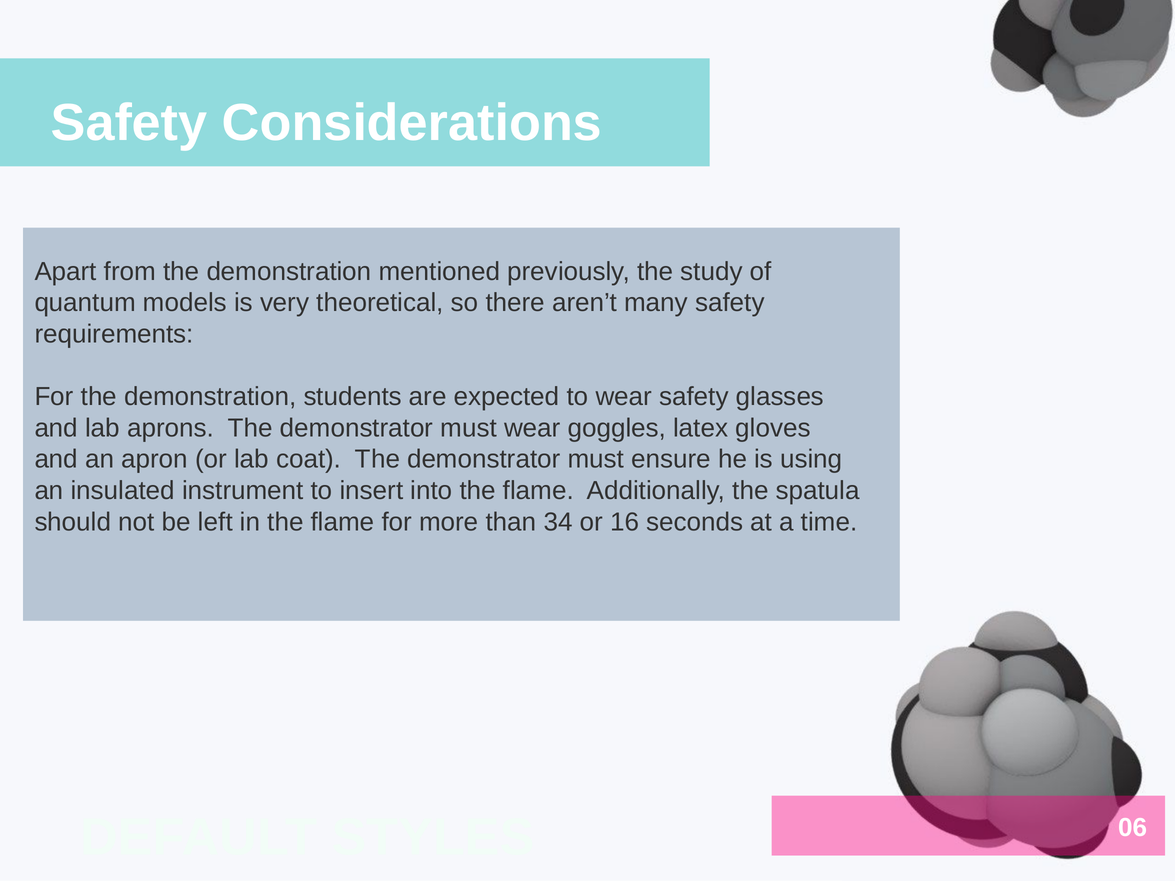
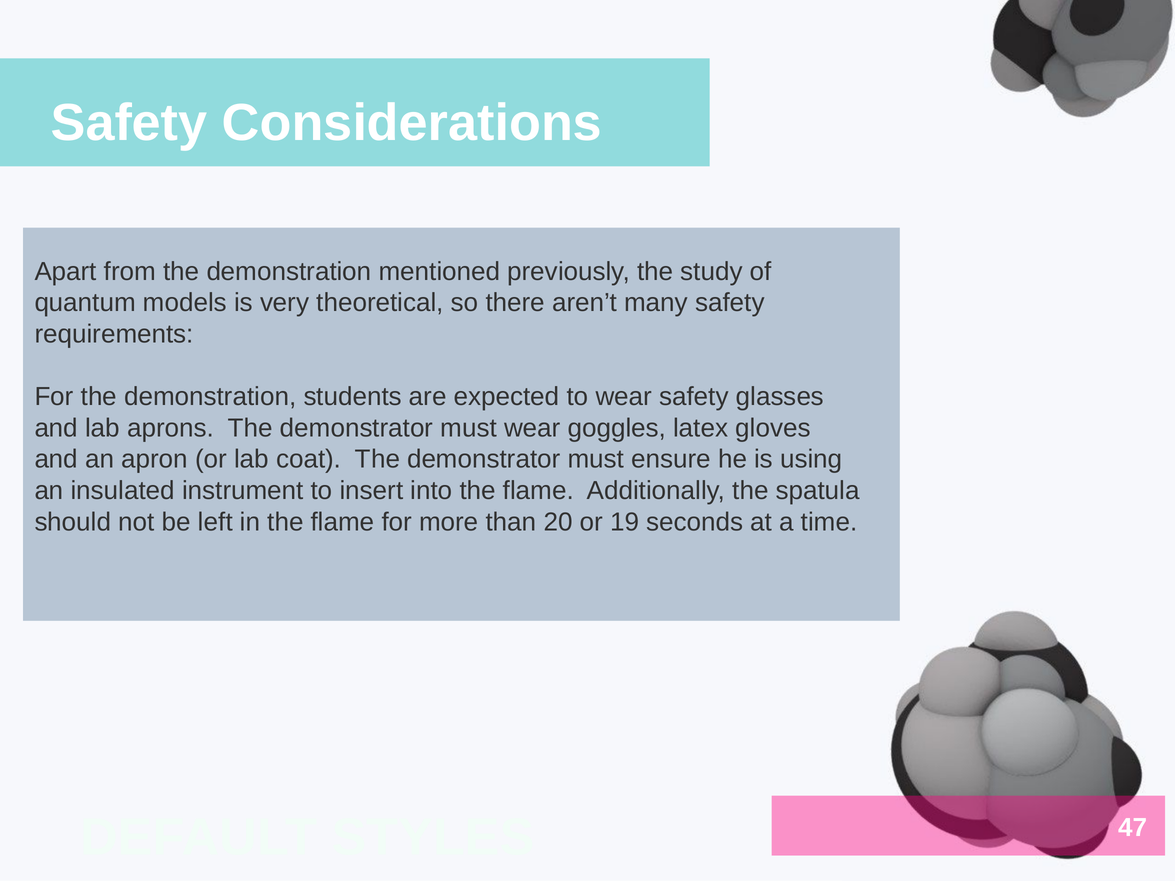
34: 34 -> 20 (558, 522)
16: 16 -> 19 (625, 522)
06: 06 -> 47 (1133, 828)
